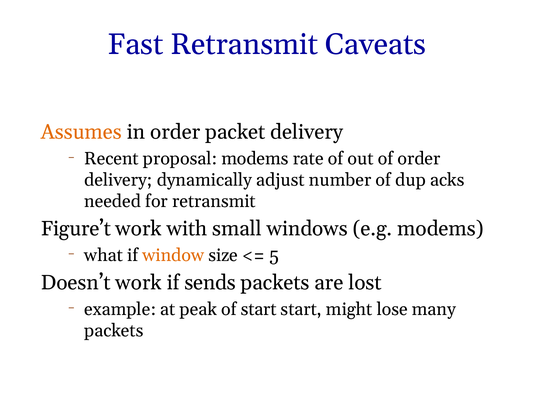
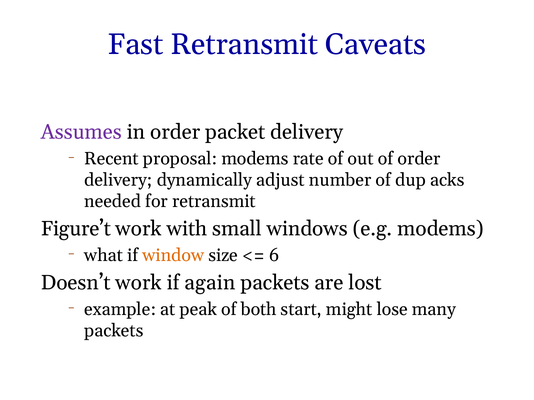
Assumes colour: orange -> purple (81, 132)
5: 5 -> 6 (274, 256)
sends: sends -> again (210, 283)
of start: start -> both (259, 310)
